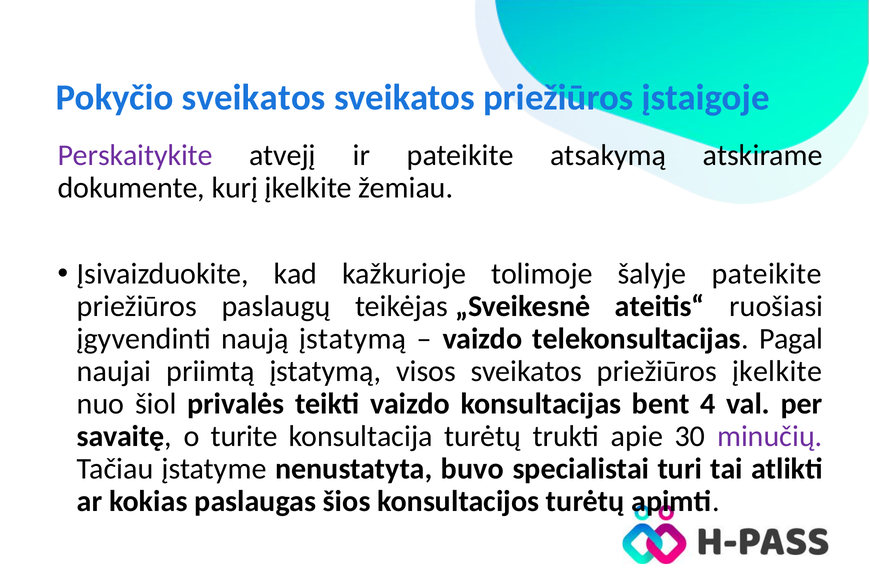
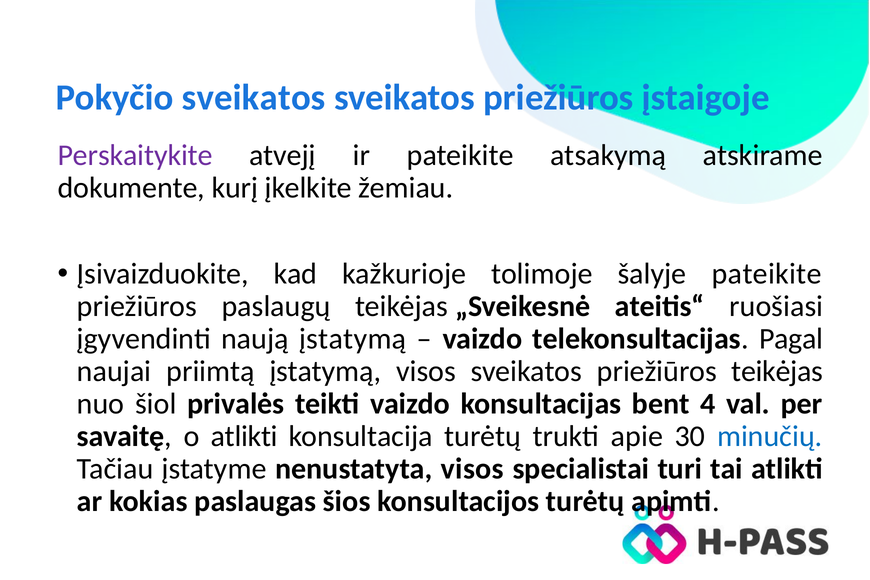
priežiūros įkelkite: įkelkite -> teikėjas (777, 371)
o turite: turite -> atlikti (244, 436)
minučių colour: purple -> blue (770, 436)
nenustatyta buvo: buvo -> visos (472, 469)
